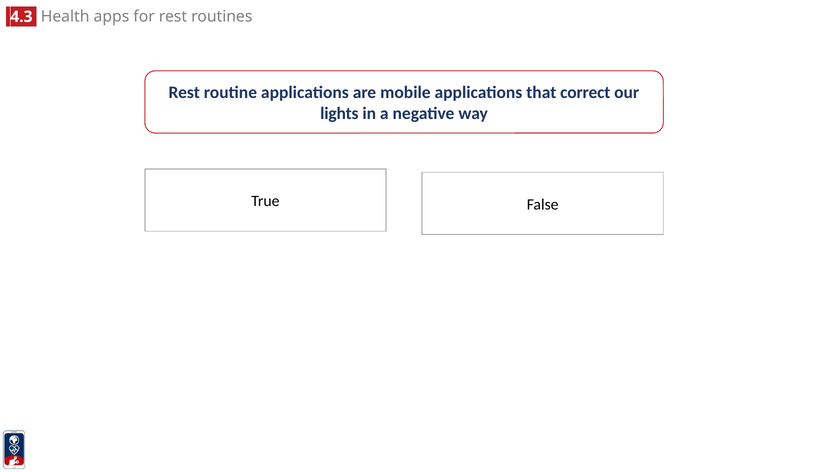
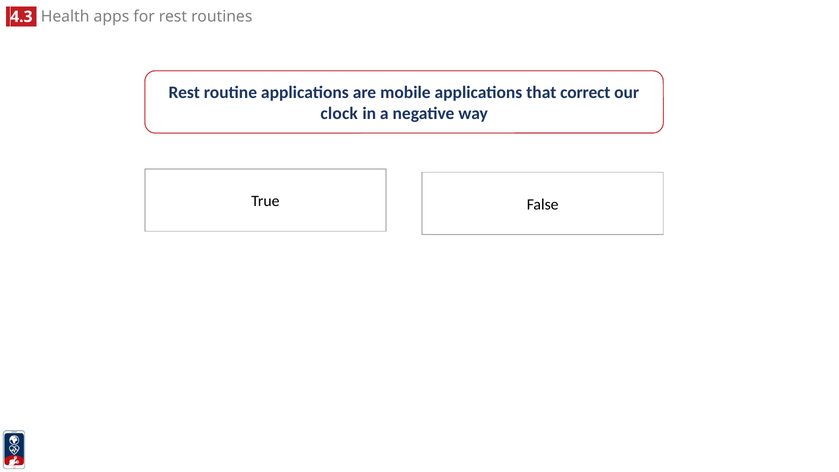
lights: lights -> clock (339, 114)
